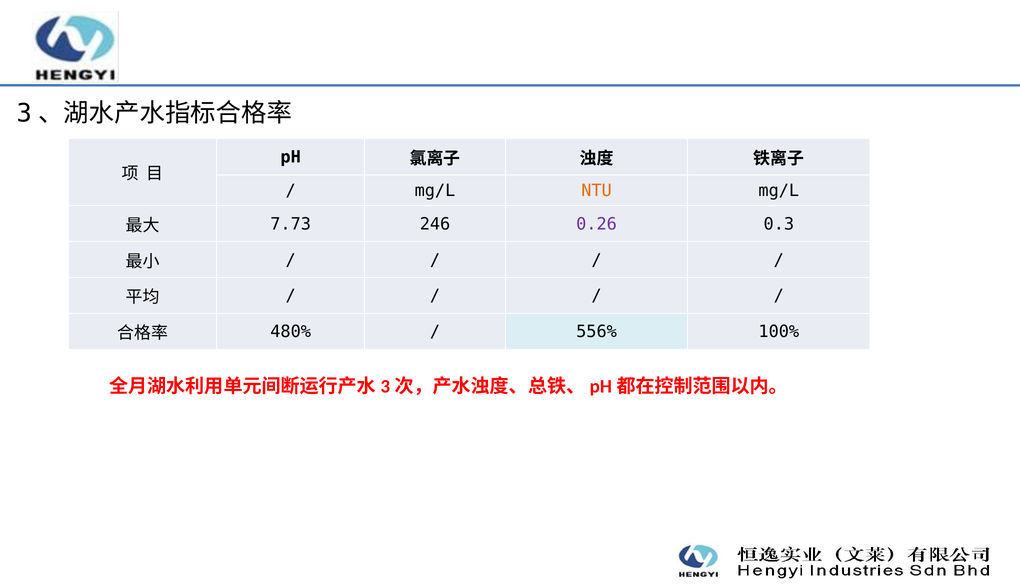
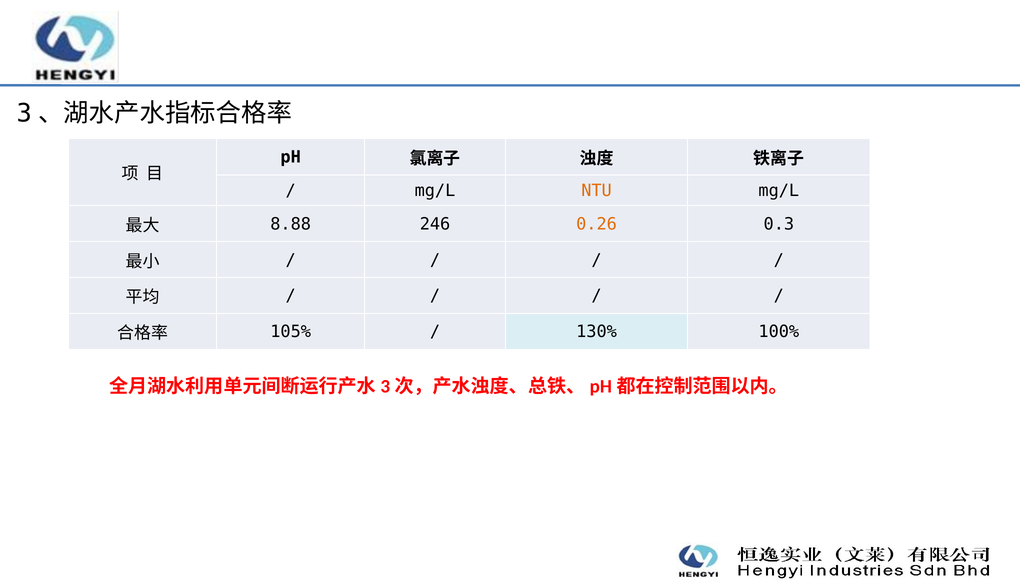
7.73: 7.73 -> 8.88 (291, 224)
0.26 colour: purple -> orange (597, 224)
480%: 480% -> 105% (291, 332)
556%: 556% -> 130% (597, 332)
